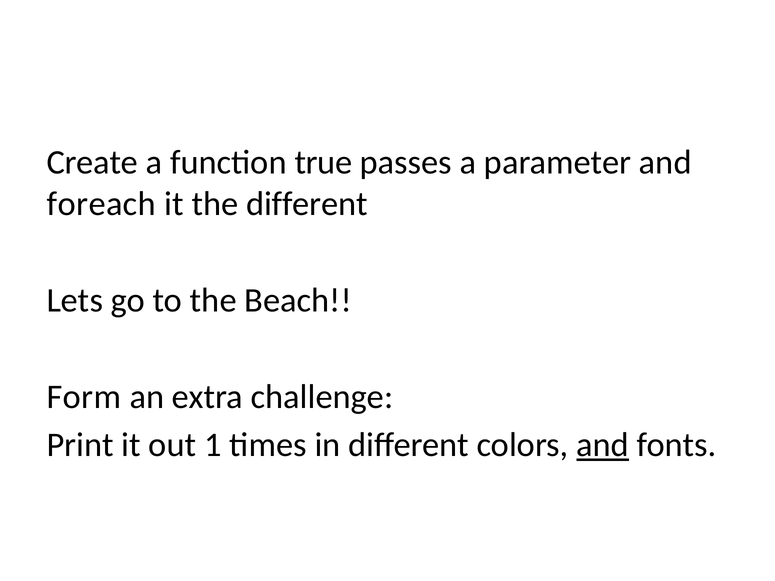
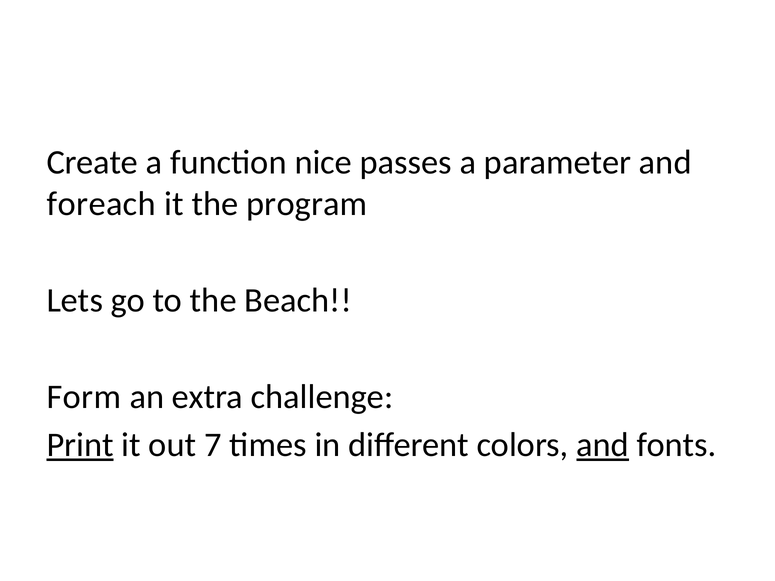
true: true -> nice (323, 163)
the different: different -> program (307, 204)
Print underline: none -> present (80, 445)
1: 1 -> 7 (213, 445)
